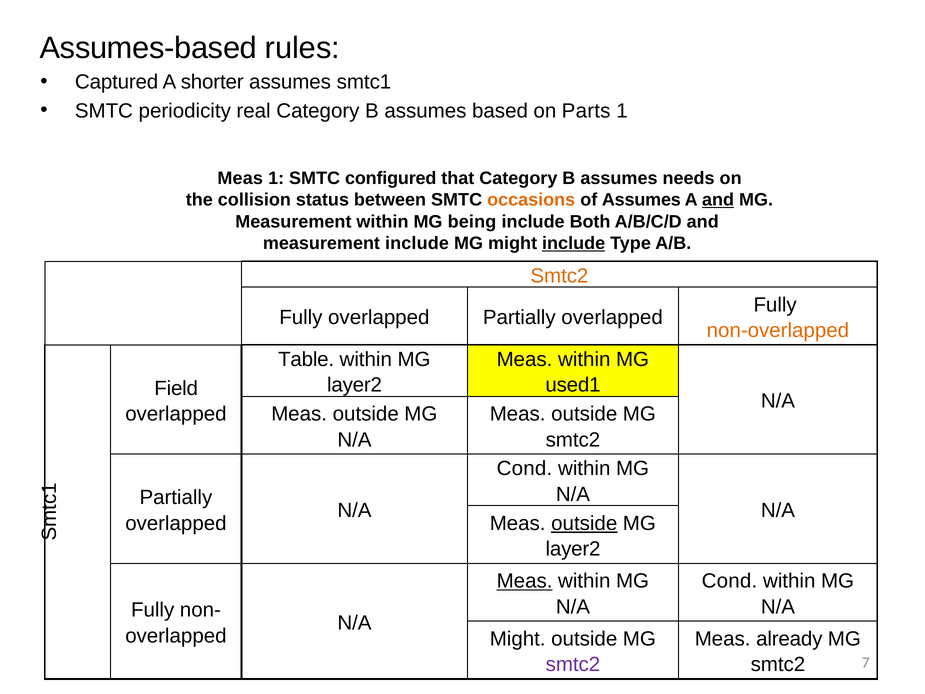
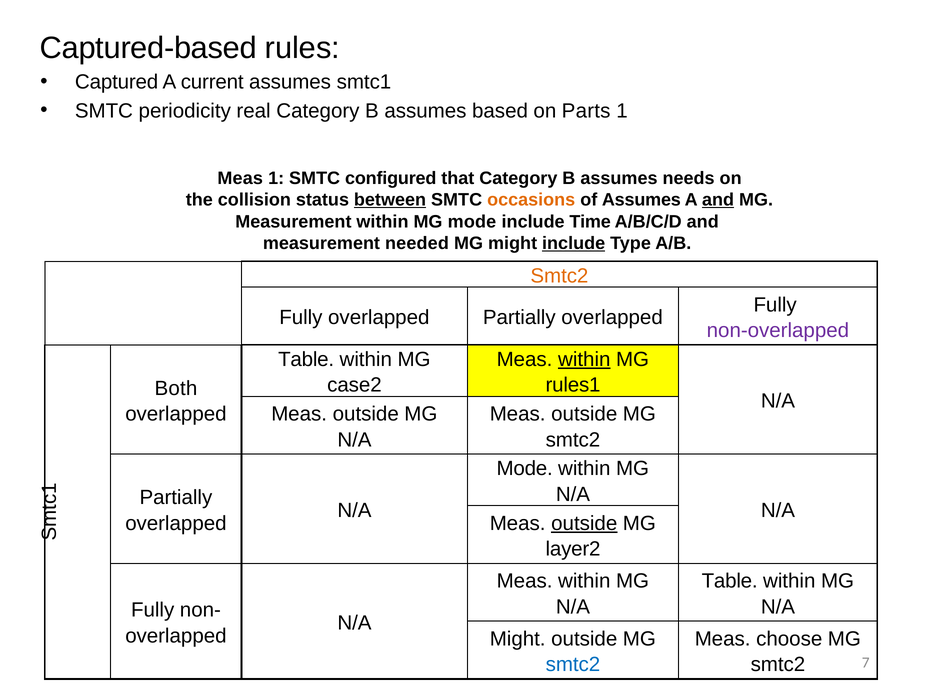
Assumes-based: Assumes-based -> Captured-based (148, 48)
shorter: shorter -> current (212, 82)
between underline: none -> present (390, 200)
MG being: being -> mode (472, 221)
Both: Both -> Time (590, 221)
measurement include: include -> needed (417, 243)
non-overlapped colour: orange -> purple (778, 330)
within underline: none -> present (584, 359)
layer2: layer2 -> case2 (354, 385)
used1: used1 -> rules1 (573, 385)
Field: Field -> Both (176, 388)
Cond: Cond -> Mode (525, 469)
Meas underline: present -> none (525, 581)
Cond: Cond -> Table (730, 581)
already: already -> choose (789, 639)
smtc2 colour: purple -> blue (573, 664)
